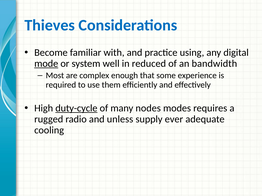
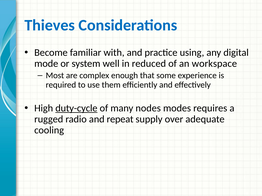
mode underline: present -> none (46, 64)
bandwidth: bandwidth -> workspace (214, 64)
unless: unless -> repeat (120, 119)
ever: ever -> over (174, 119)
